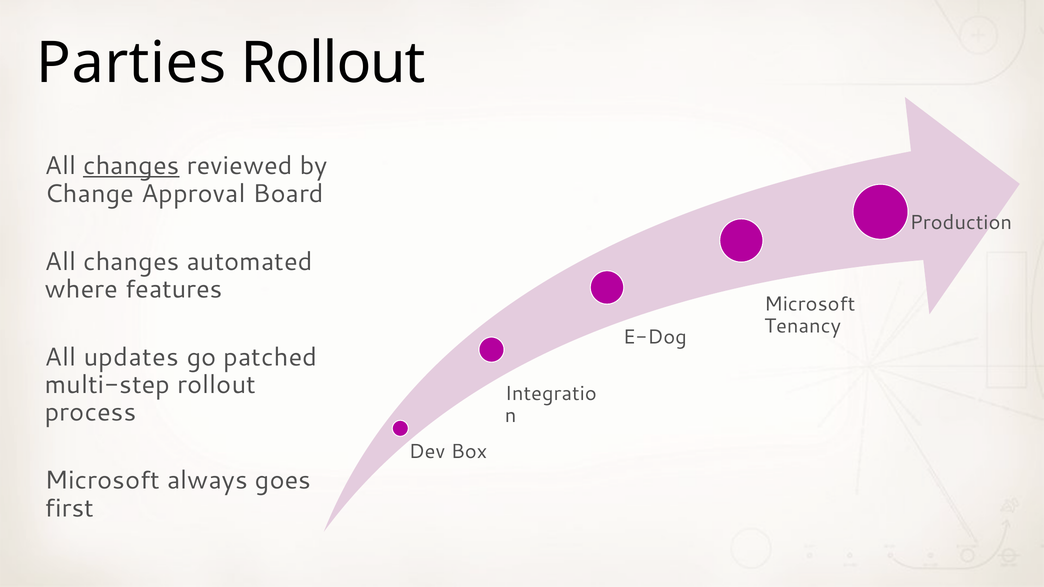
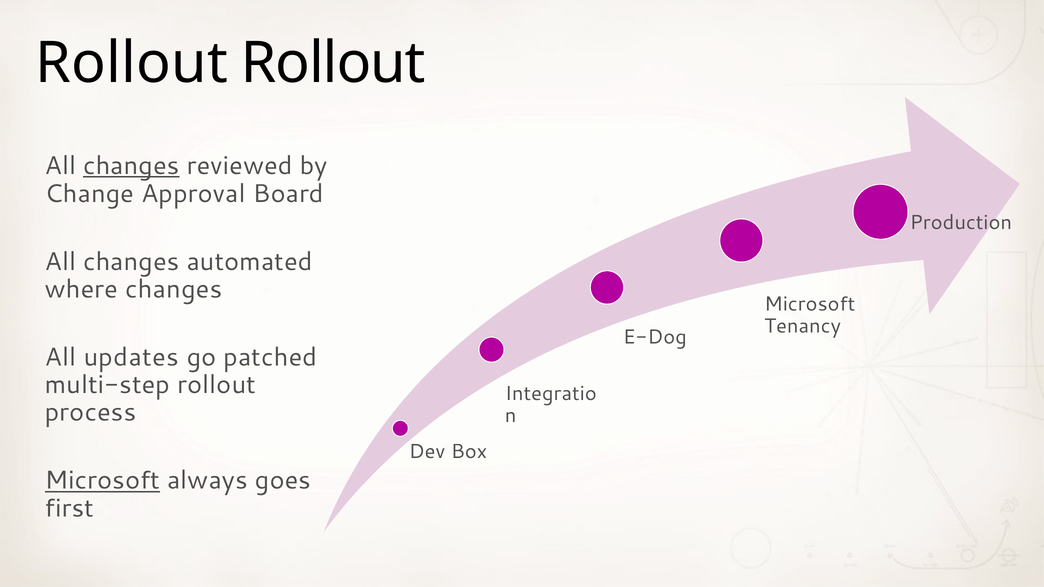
Parties: Parties -> Rollout (132, 63)
where features: features -> changes (174, 289)
Microsoft underline: none -> present (102, 481)
